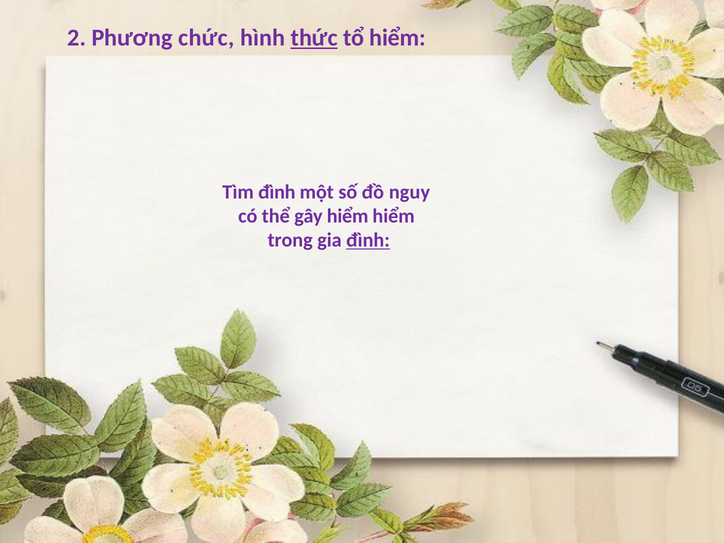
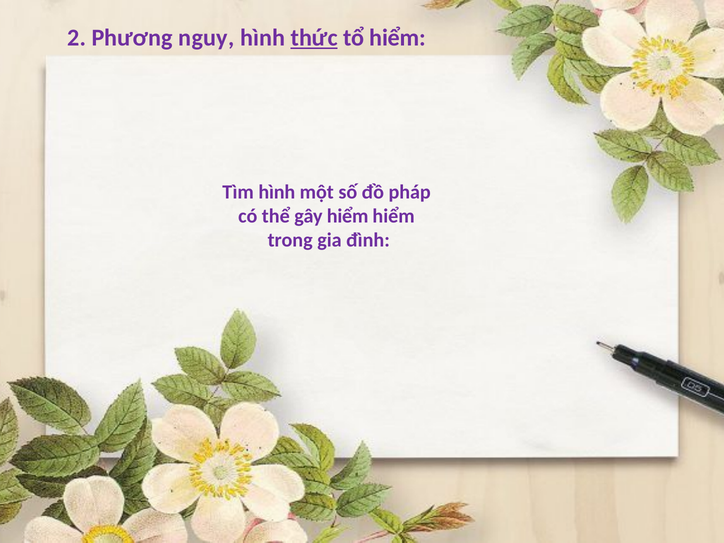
chức: chức -> nguy (206, 38)
Tìm đình: đình -> hình (277, 192)
nguy: nguy -> pháp (410, 192)
đình underline: present -> none (368, 240)
